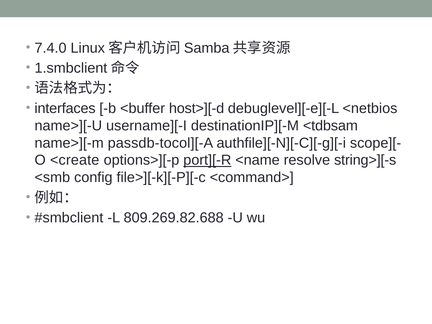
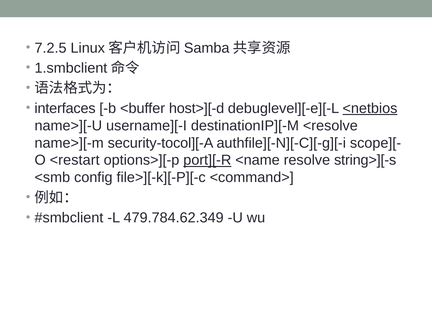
7.4.0: 7.4.0 -> 7.2.5 (51, 48)
<netbios underline: none -> present (370, 108)
<tdbsam: <tdbsam -> <resolve (330, 126)
passdb-tocol][-A: passdb-tocol][-A -> security-tocol][-A (161, 143)
<create: <create -> <restart (75, 160)
809.269.82.688: 809.269.82.688 -> 479.784.62.349 (174, 218)
